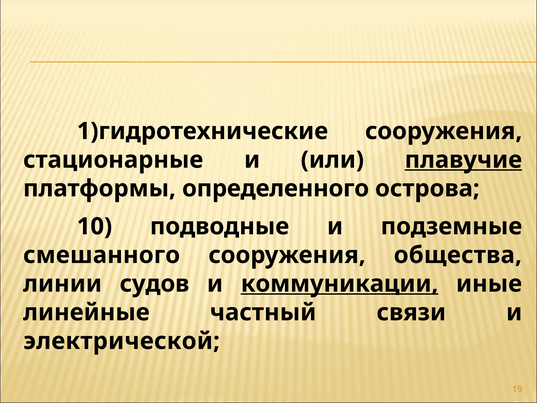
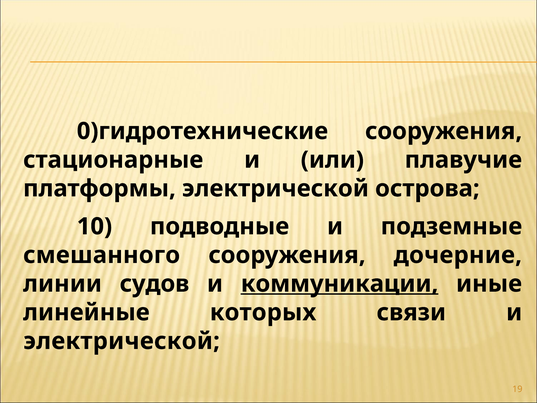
1)гидротехнические: 1)гидротехнические -> 0)гидротехнические (202, 131)
плавучие underline: present -> none (463, 160)
платформы определенного: определенного -> электрической (275, 188)
общества: общества -> дочерние (458, 255)
частный: частный -> которых (263, 312)
